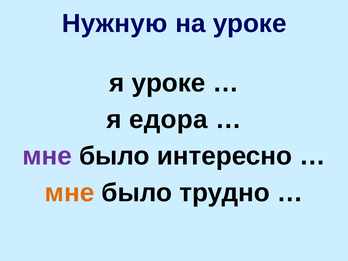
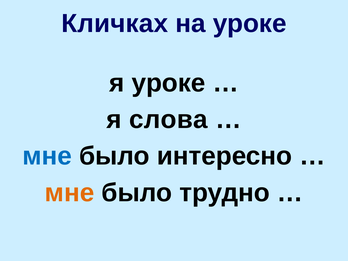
Нужную: Нужную -> Кличках (115, 24)
едора: едора -> слова (168, 120)
мне colour: purple -> blue (47, 156)
